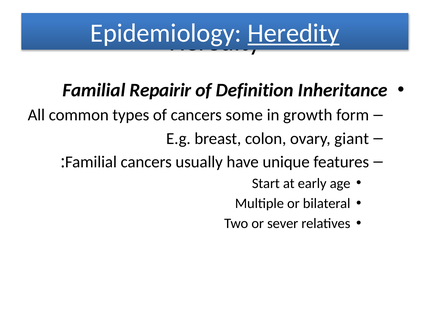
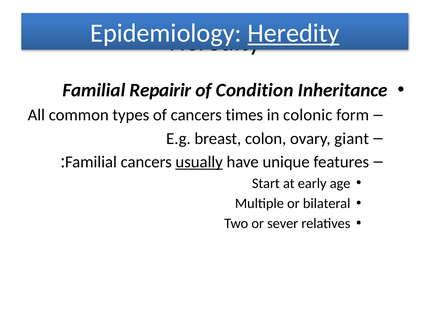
Definition: Definition -> Condition (255, 90)
some: some -> times (244, 115)
growth: growth -> colonic (308, 115)
usually underline: none -> present (199, 162)
